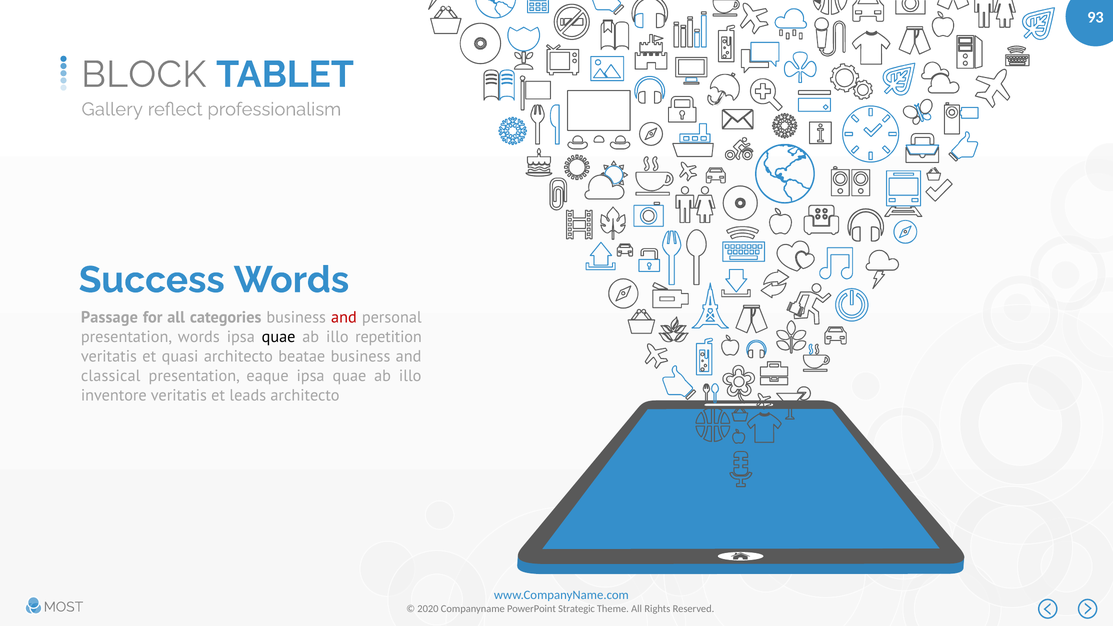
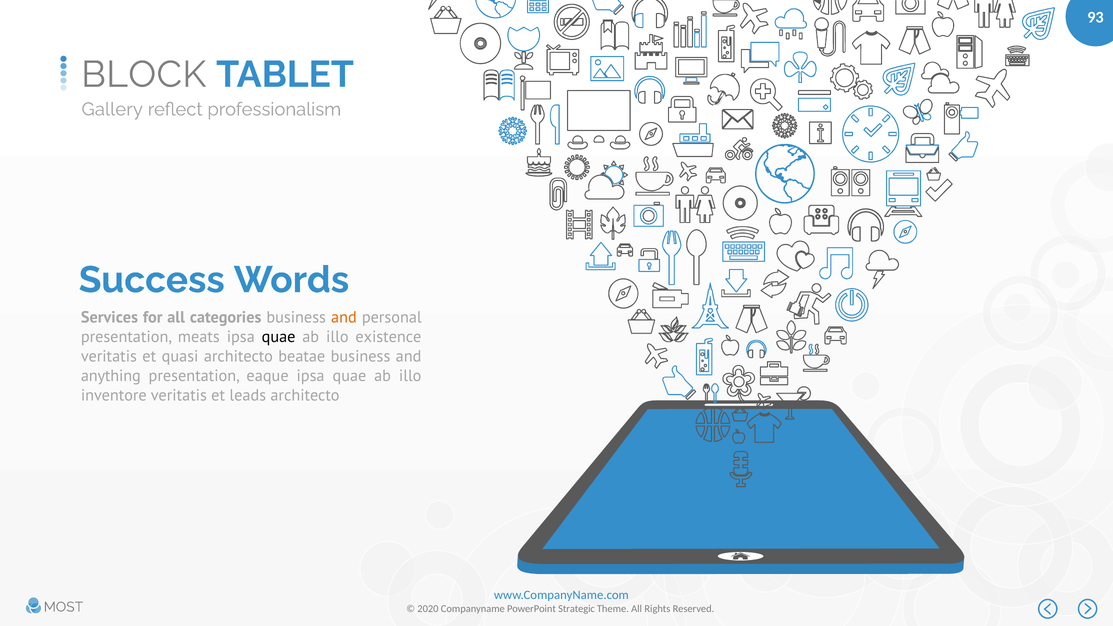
Passage: Passage -> Services (109, 317)
and colour: red -> orange (344, 317)
presentation words: words -> meats (199, 337)
repetition: repetition -> existence (388, 337)
classical: classical -> anything (111, 376)
